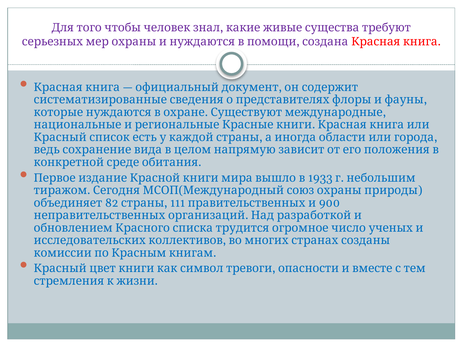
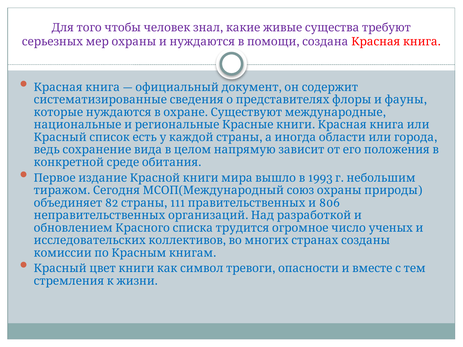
1933: 1933 -> 1993 (320, 178)
900: 900 -> 806 (329, 203)
